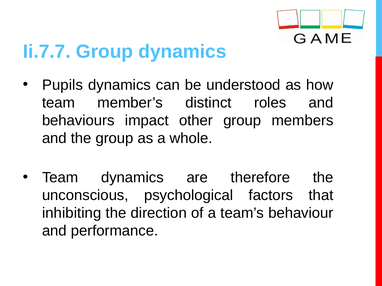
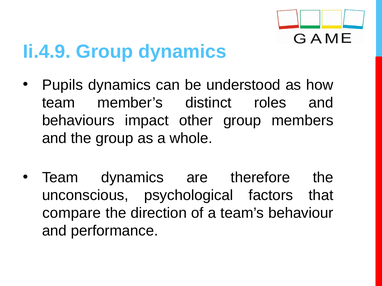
Ii.7.7: Ii.7.7 -> Ii.4.9 (47, 52)
inhibiting: inhibiting -> compare (72, 213)
